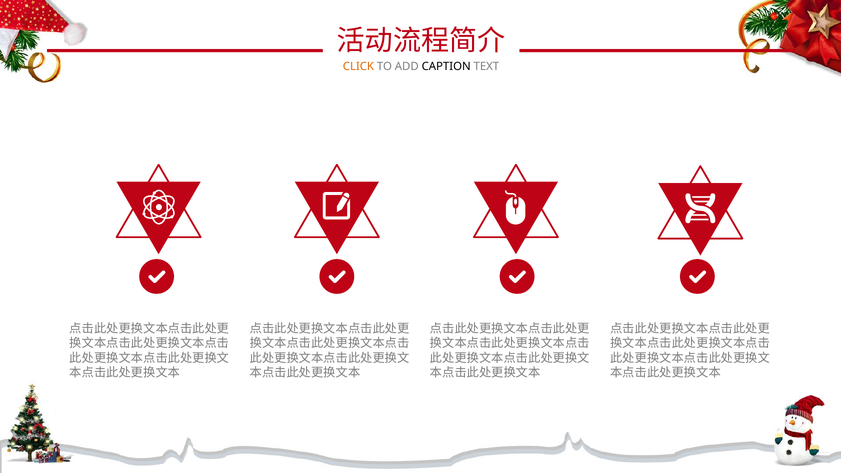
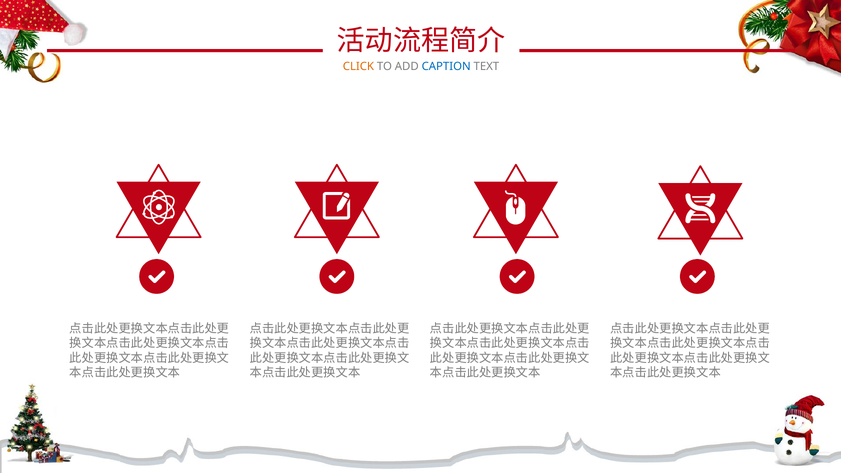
CAPTION colour: black -> blue (446, 66)
